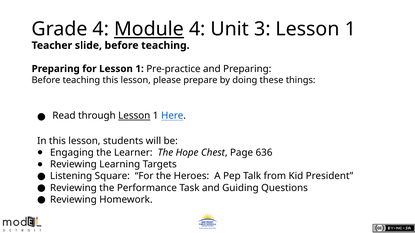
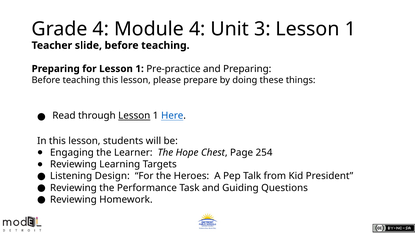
Module underline: present -> none (149, 29)
636: 636 -> 254 (264, 153)
Square: Square -> Design (112, 176)
